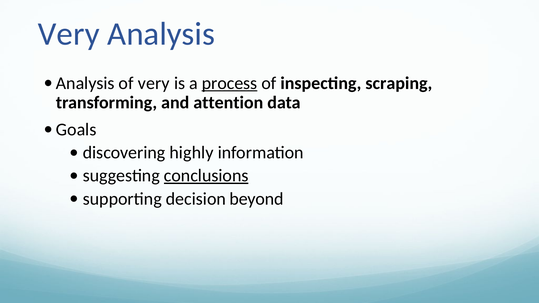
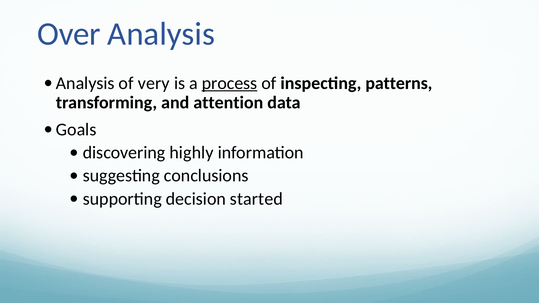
Very: Very -> Over (69, 34)
scraping: scraping -> patterns (399, 83)
conclusions underline: present -> none (206, 176)
beyond: beyond -> started (256, 199)
